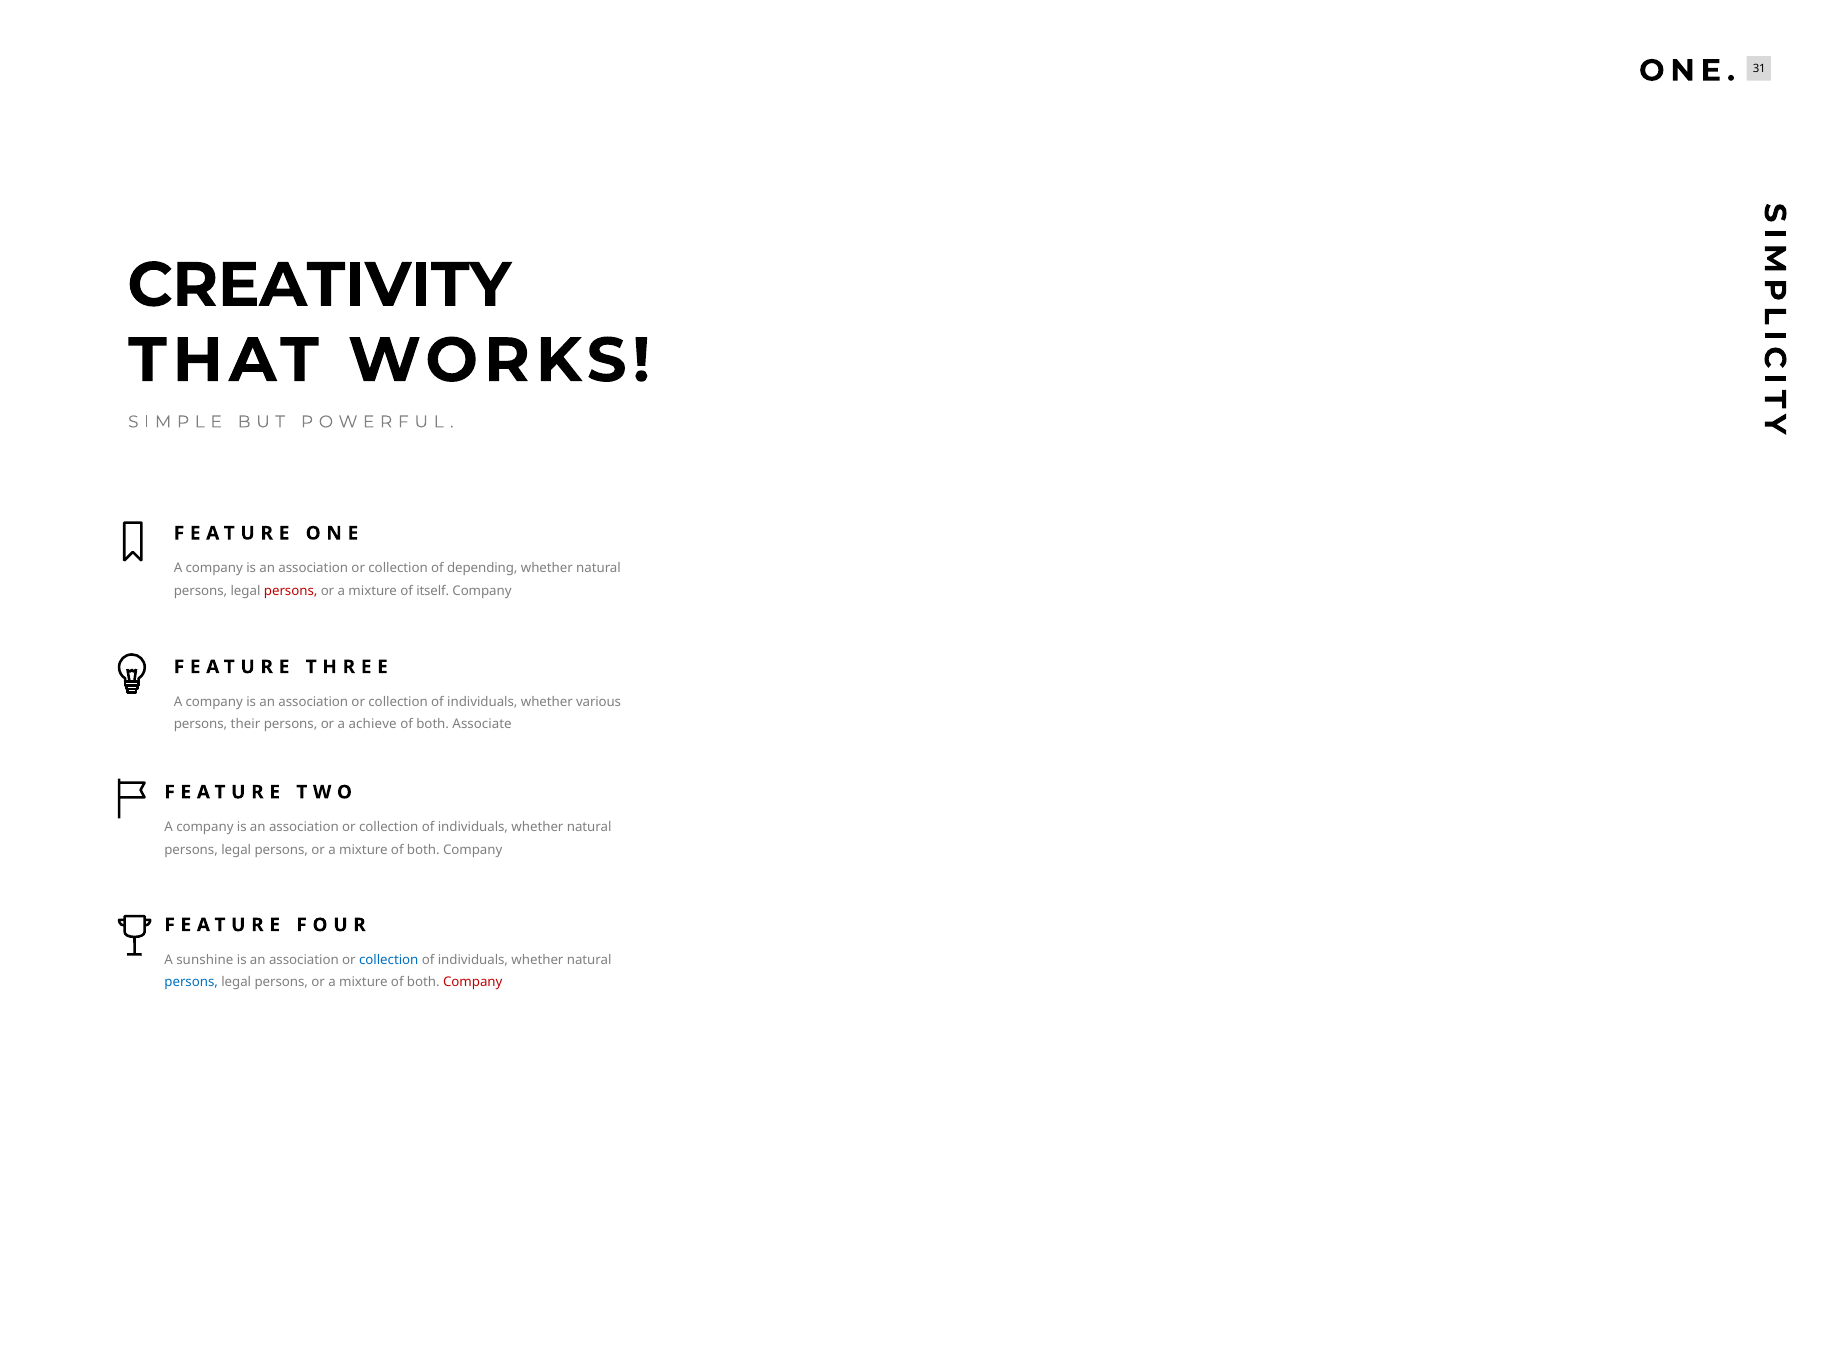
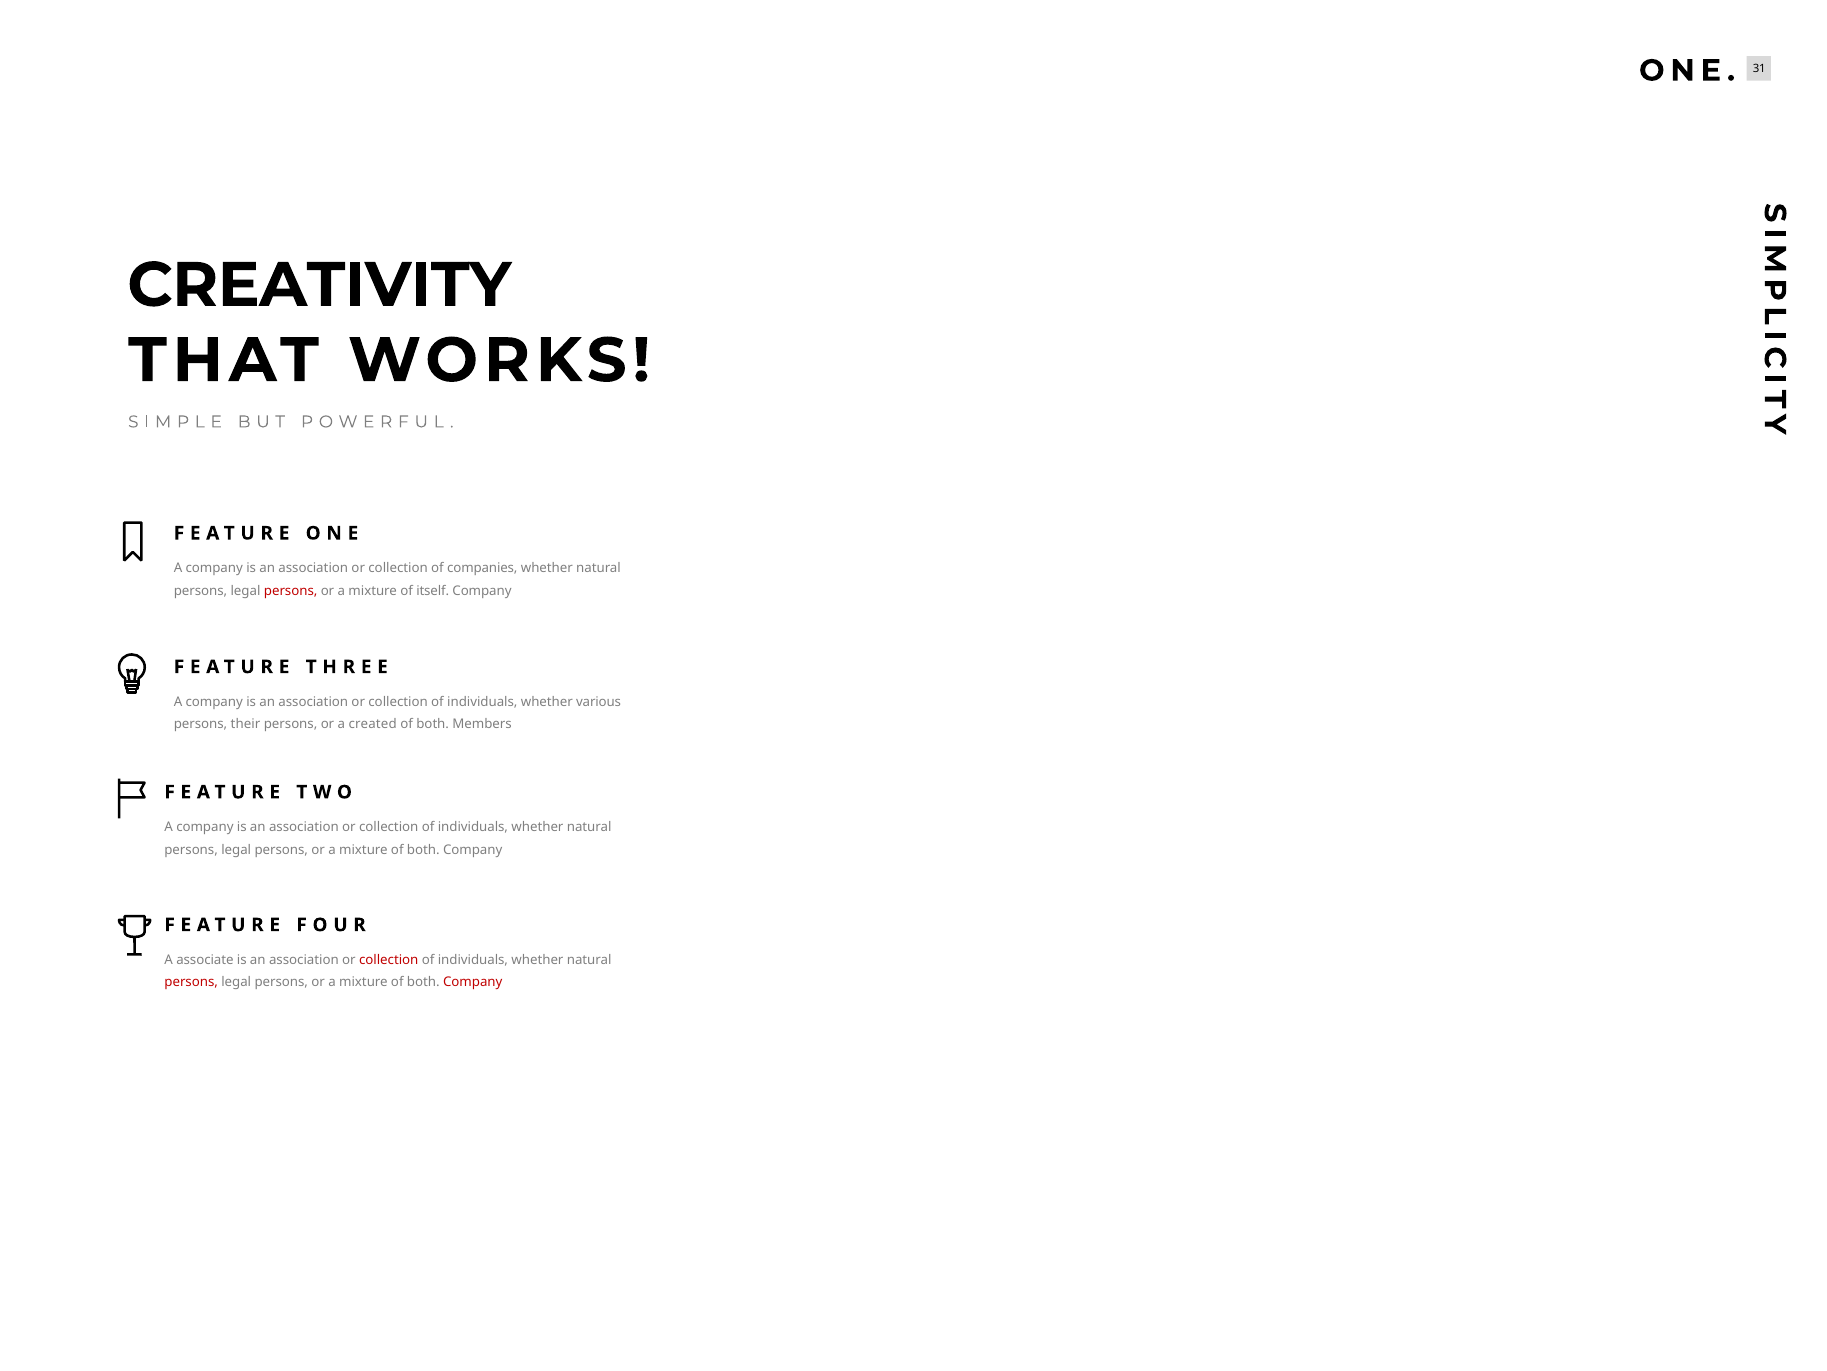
depending: depending -> companies (482, 568)
achieve: achieve -> created (373, 724)
Associate: Associate -> Members (482, 724)
sunshine: sunshine -> associate (205, 960)
collection colour: blue -> red (389, 960)
persons colour: blue -> red (191, 982)
